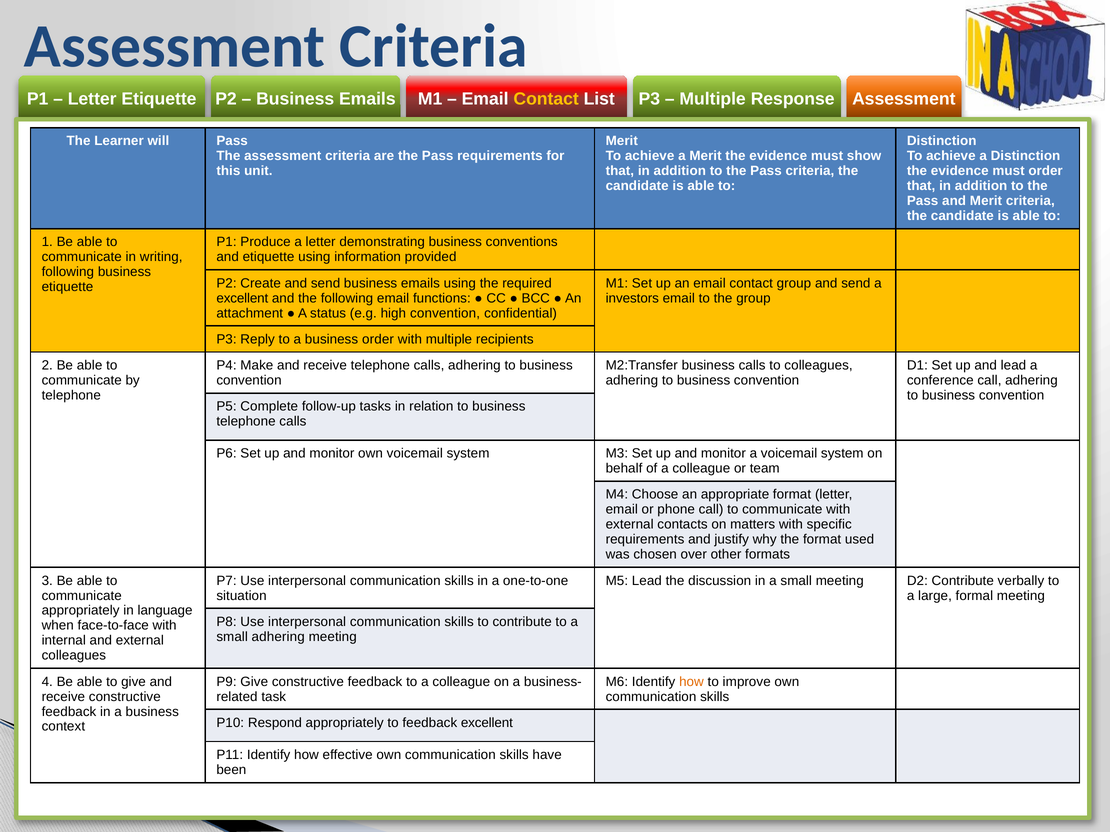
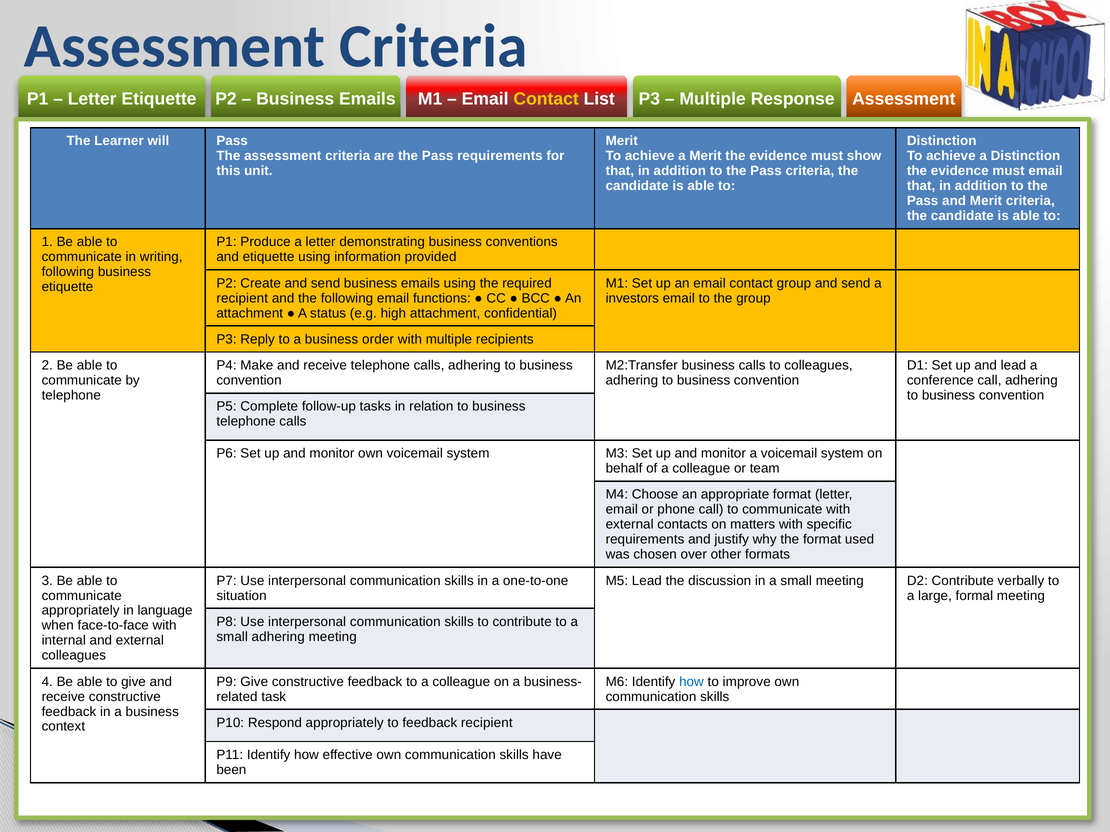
must order: order -> email (1046, 171)
excellent: excellent -> recipient (242, 298)
high convention: convention -> attachment (445, 313)
how colour: orange -> blue (691, 682)
feedback excellent: excellent -> recipient (487, 723)
